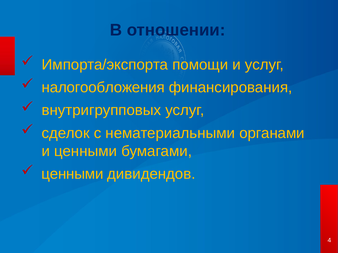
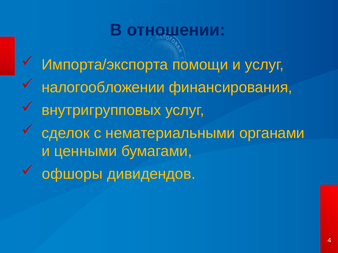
налогообложения: налогообложения -> налогообложении (103, 88)
ценными: ценными -> офшоры (72, 174)
